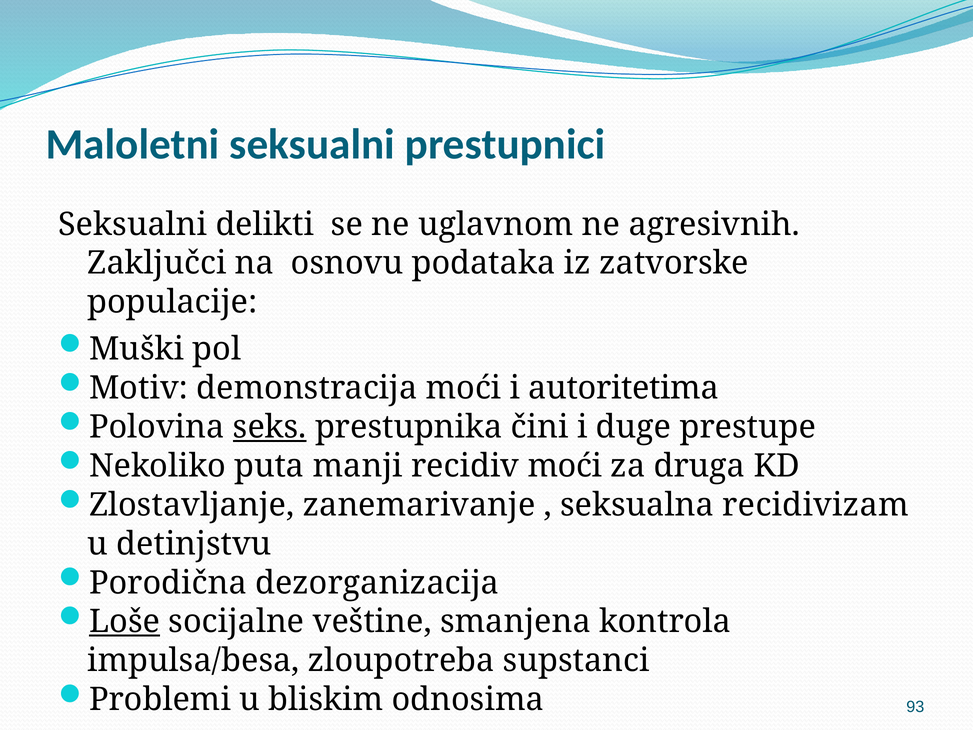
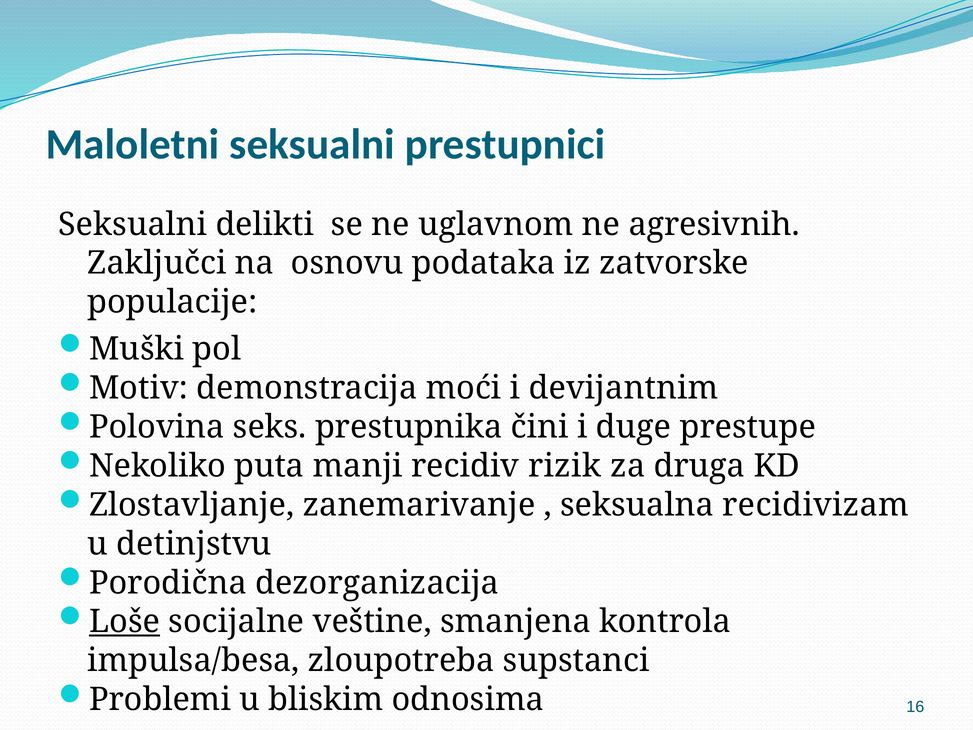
autoritetima: autoritetima -> devijantnim (623, 388)
seks underline: present -> none (270, 427)
recidiv moći: moći -> rizik (565, 466)
93: 93 -> 16 (915, 707)
